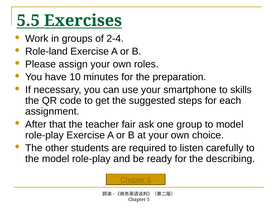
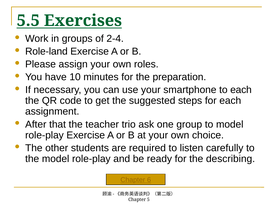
to skills: skills -> each (241, 90)
fair: fair -> trio (129, 125)
